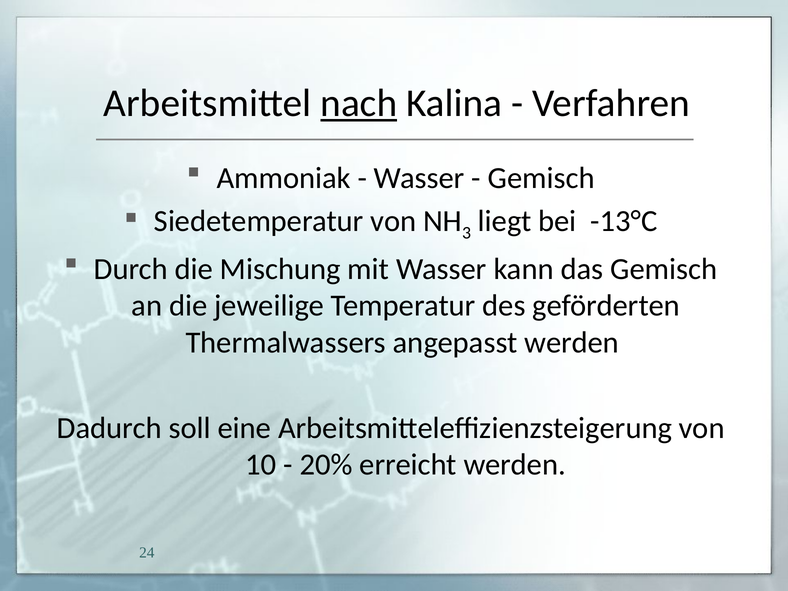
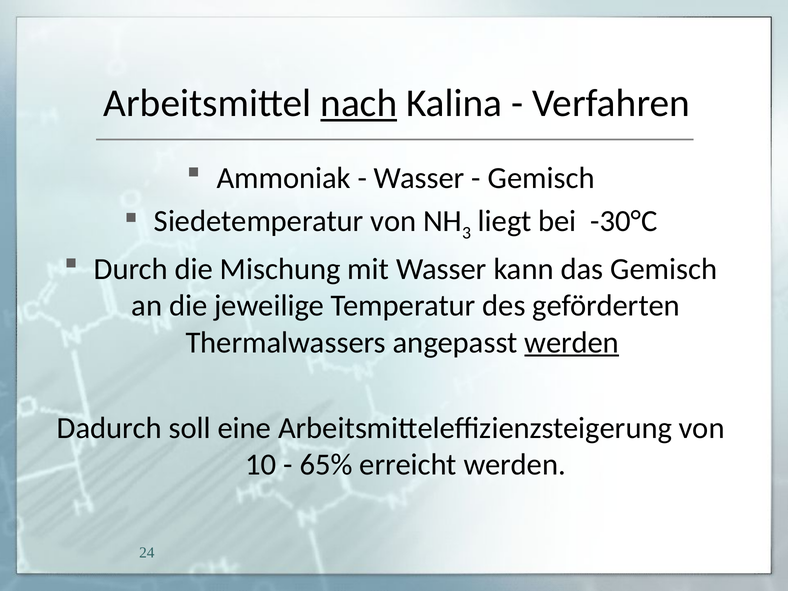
-13°C: -13°C -> -30°C (624, 221)
werden underline: none -> present (572, 342)
20%: 20% -> 65% (326, 465)
